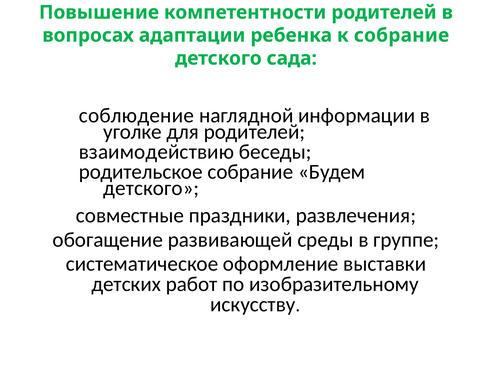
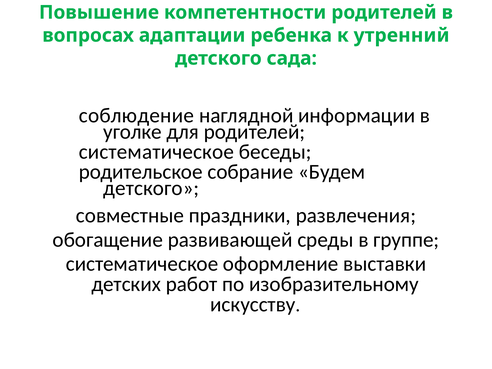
к собрание: собрание -> утренний (402, 35)
взаимодействию: взаимодействию -> систематическое (156, 152)
